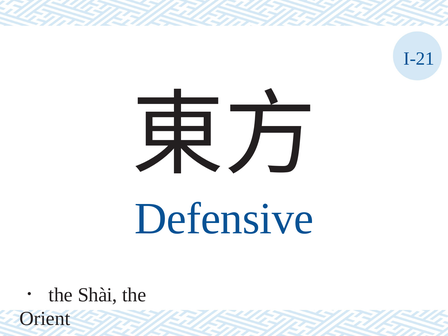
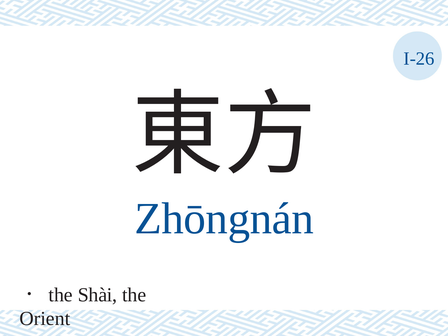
I-21: I-21 -> I-26 (419, 59)
Defensive: Defensive -> Zhōngnán (224, 219)
